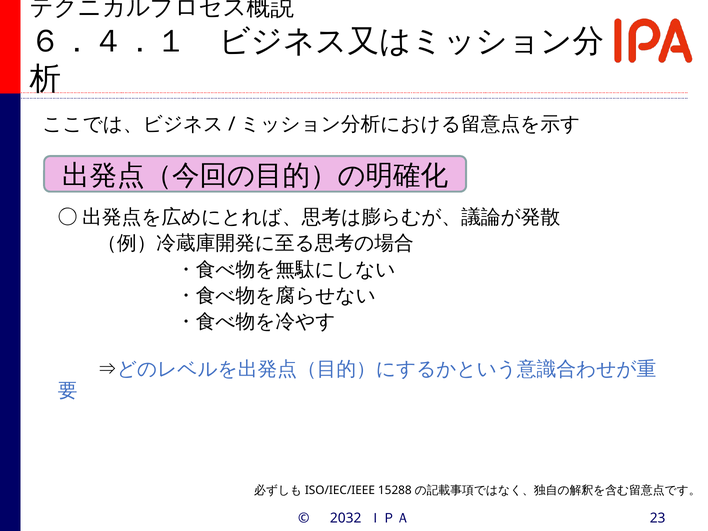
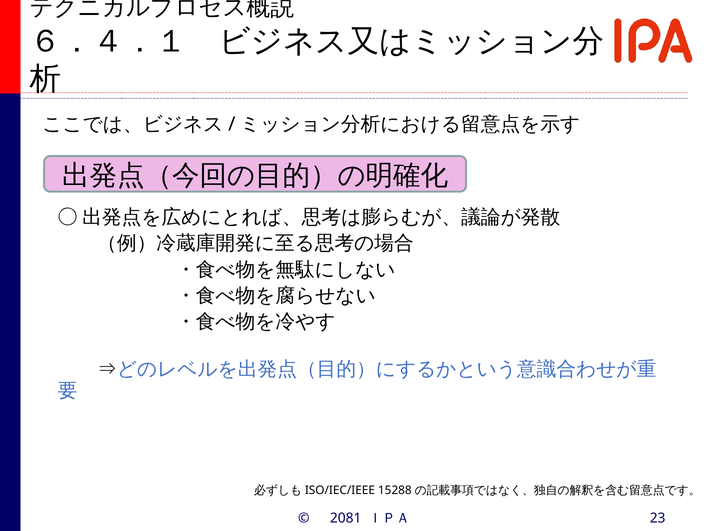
2032: 2032 -> 2081 (346, 518)
